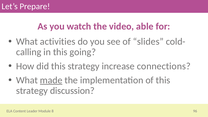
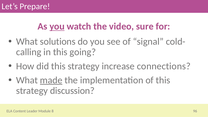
you underline: none -> present (57, 26)
able: able -> sure (145, 26)
activities: activities -> solutions (58, 42)
slides: slides -> signal (148, 42)
